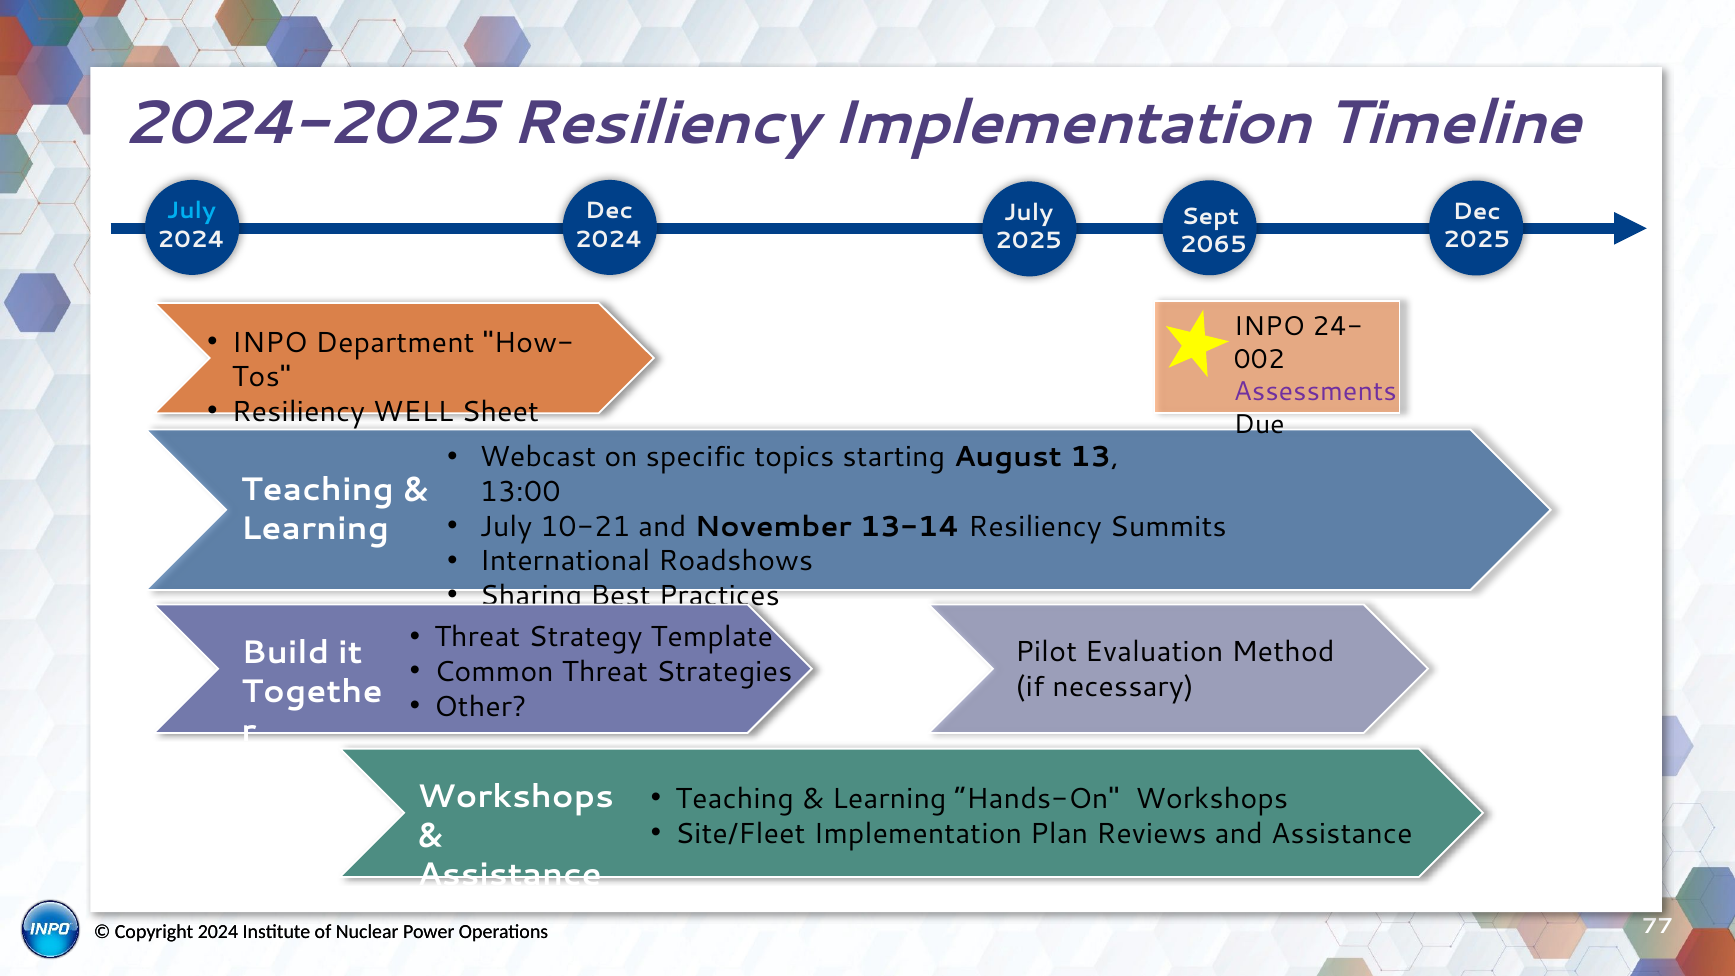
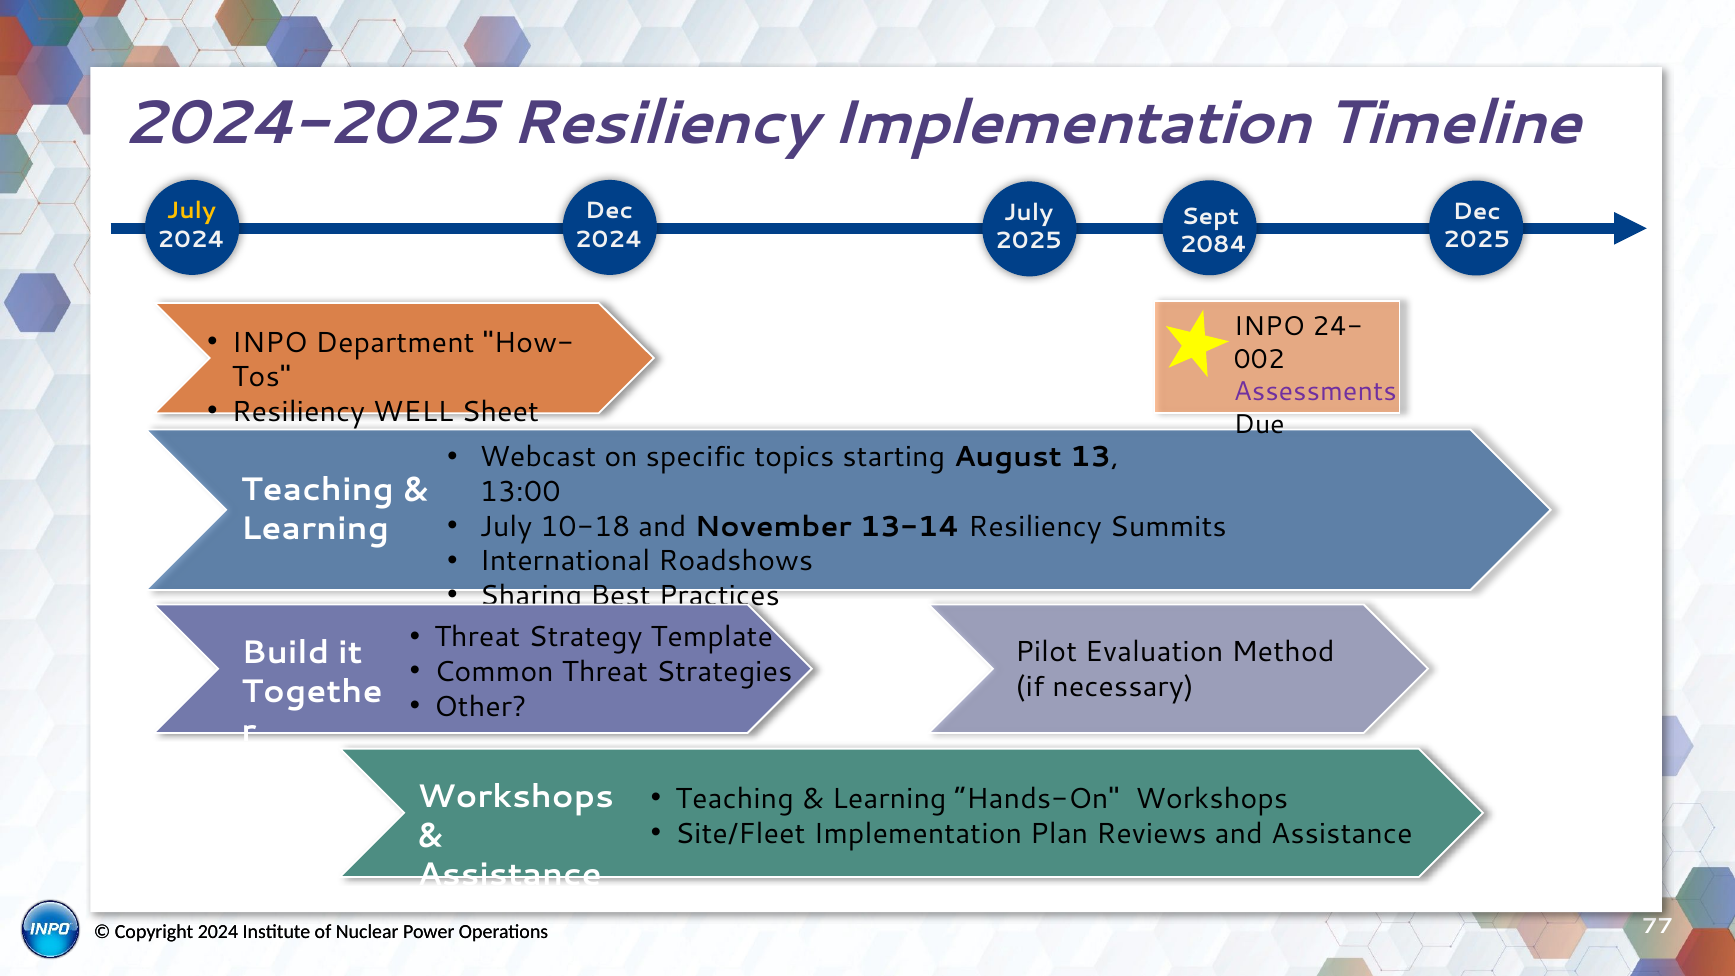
July colour: light blue -> yellow (191, 211)
2065: 2065 -> 2084 (1214, 244)
10-21: 10-21 -> 10-18 (585, 527)
